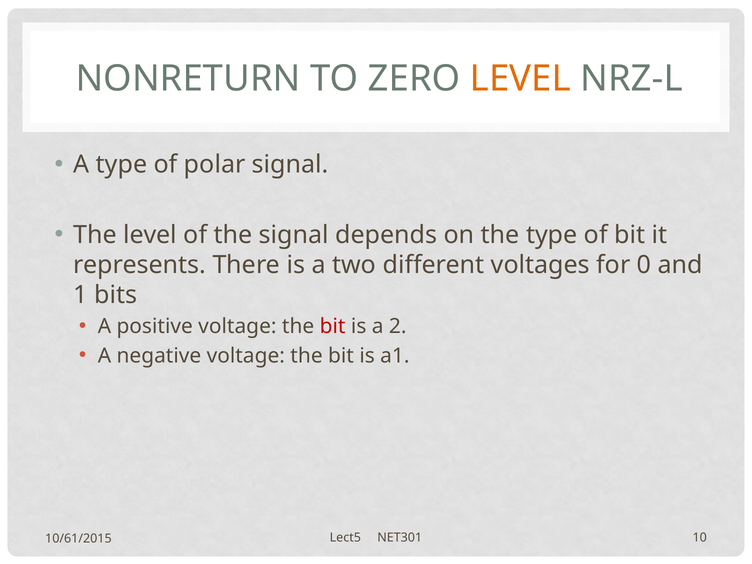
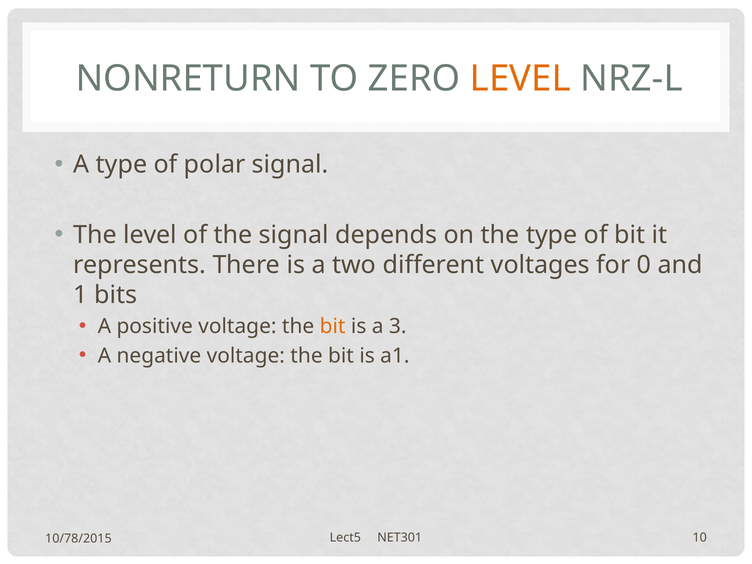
bit colour: red -> orange (333, 326)
2: 2 -> 3 (398, 326)
10/61/2015: 10/61/2015 -> 10/78/2015 (78, 539)
